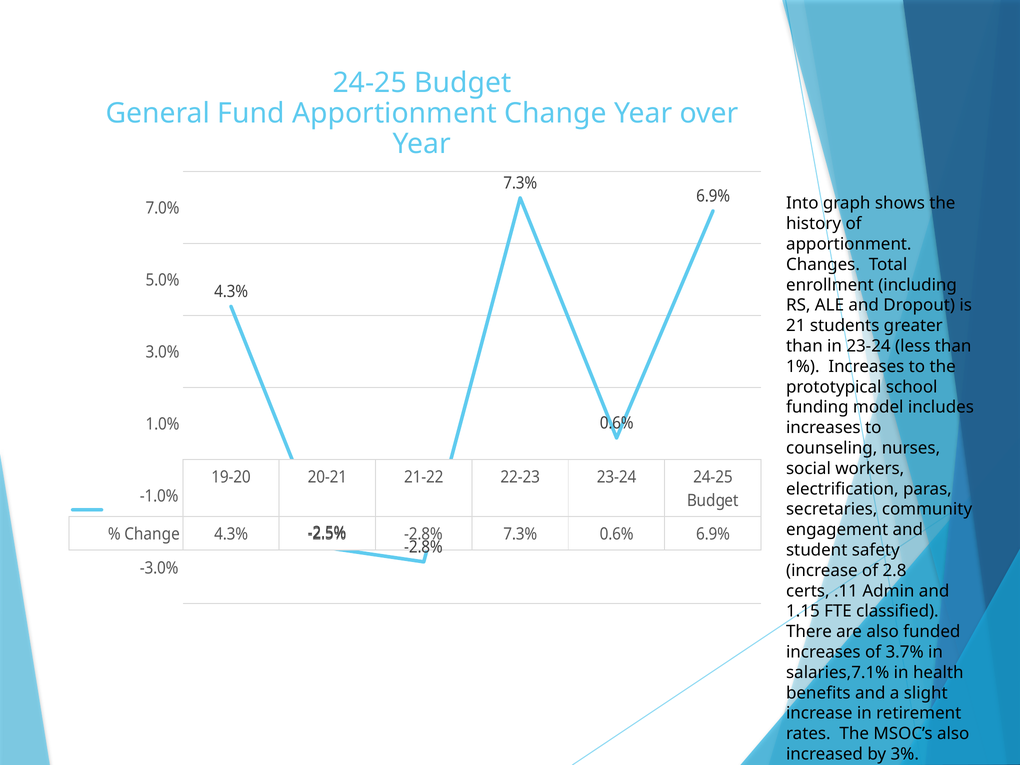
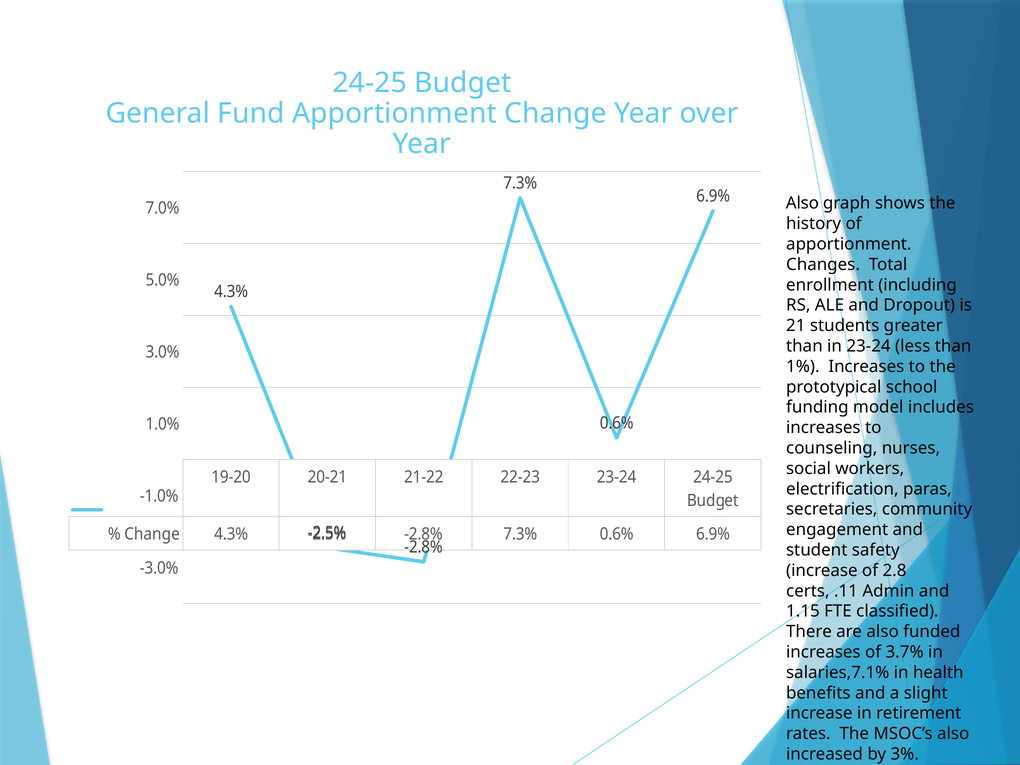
Into: Into -> Also (802, 203)
